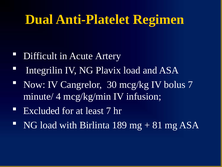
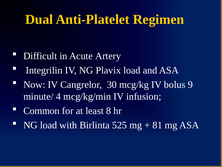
bolus 7: 7 -> 9 (190, 84)
Excluded: Excluded -> Common (41, 111)
least 7: 7 -> 8 (109, 111)
189: 189 -> 525 (119, 125)
